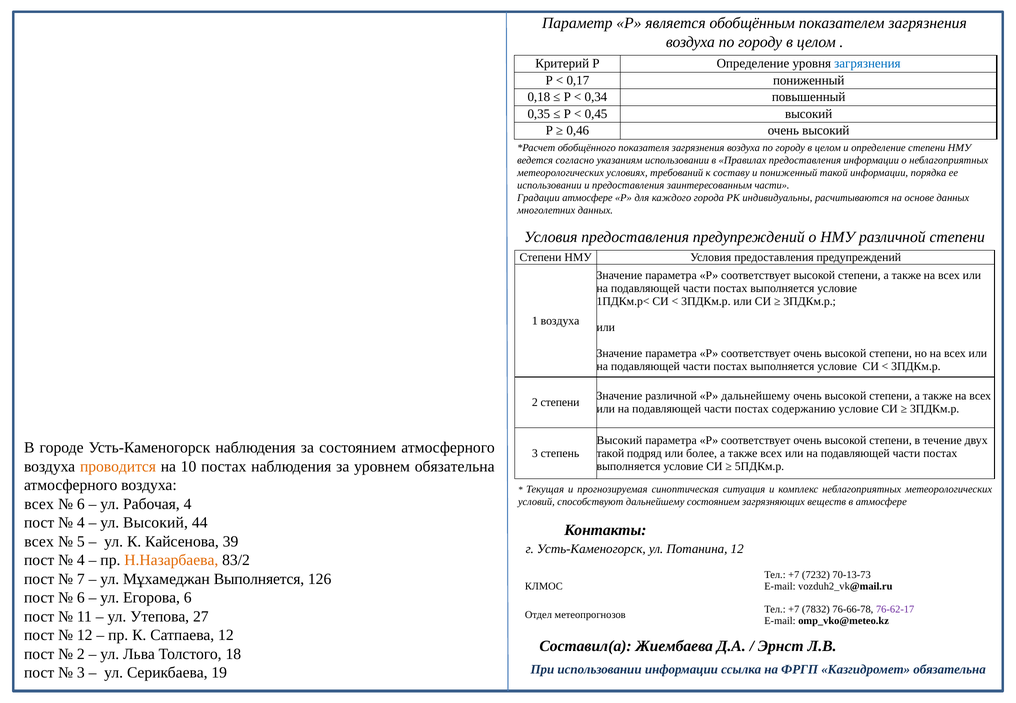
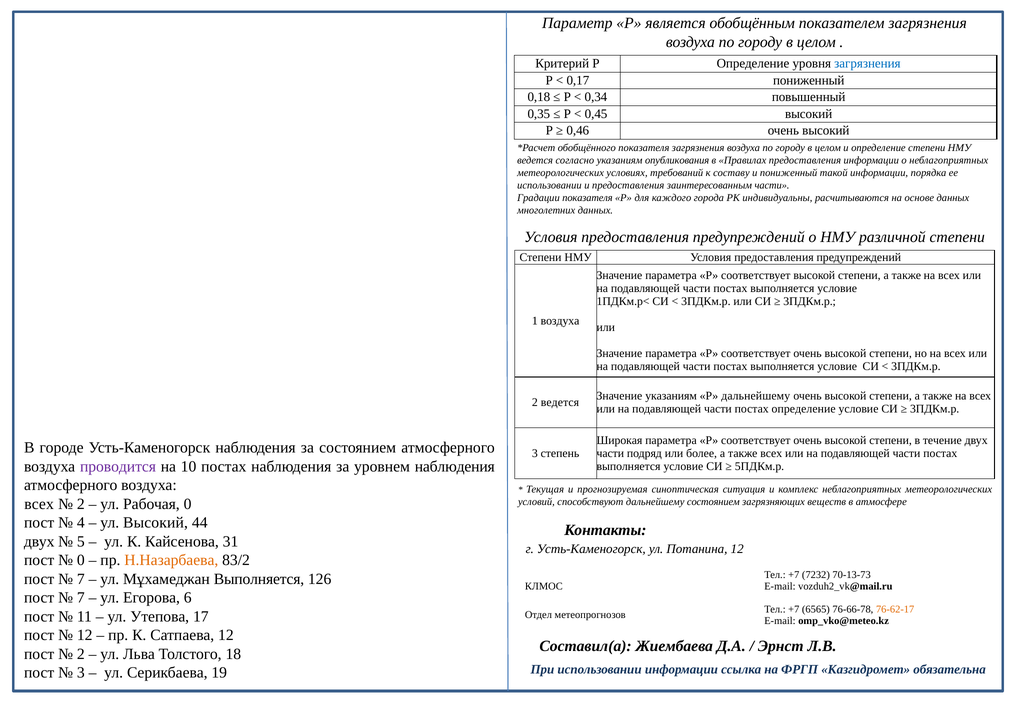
указаниям использовании: использовании -> опубликования (677, 161)
Градации атмосфере: атмосфере -> показателя (587, 198)
Значение различной: различной -> указаниям (671, 396)
2 степени: степени -> ведется (560, 403)
постах содержанию: содержанию -> определение (804, 409)
Высокий: Высокий -> Широкая (619, 441)
такой: такой -> части (610, 454)
проводится colour: orange -> purple (118, 467)
уровнем обязательна: обязательна -> наблюдения (455, 467)
6: 6 -> 2 (81, 504)
Рабочая 4: 4 -> 0 (188, 504)
всех: всех -> двух (39, 542)
39: 39 -> 31 (231, 542)
4: 4 -> 0 (81, 561)
6: 6 -> 7 (81, 598)
7832: 7832 -> 6565 (816, 609)
76-62-17 colour: purple -> orange (895, 609)
27: 27 -> 17 (201, 617)
